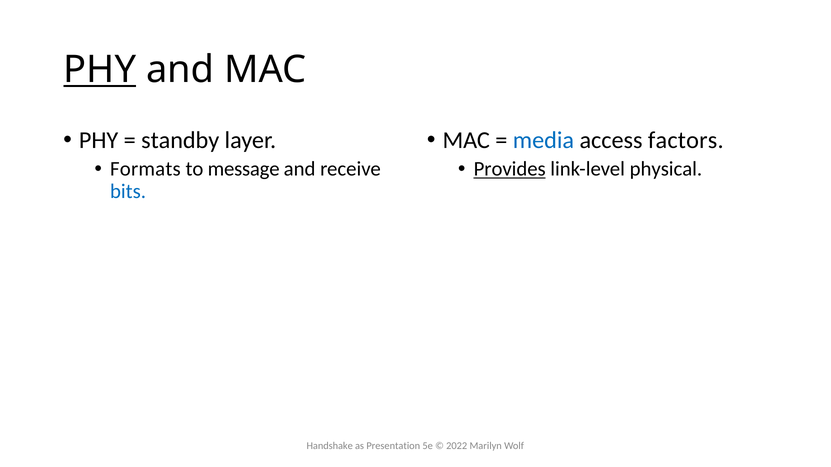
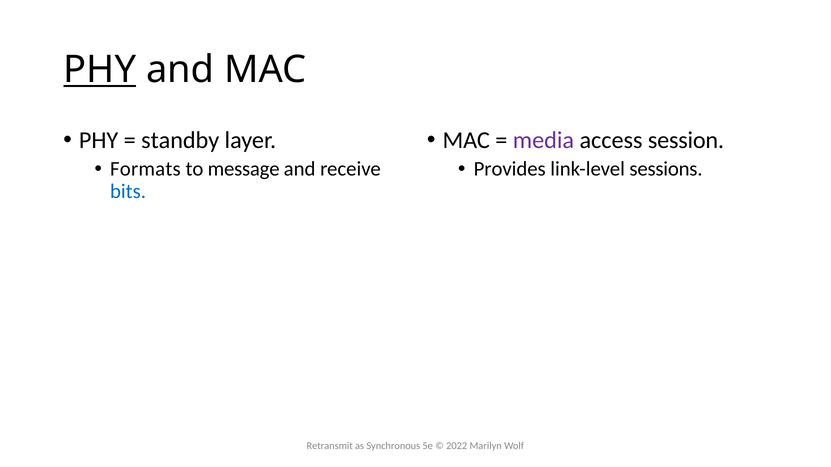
media colour: blue -> purple (543, 140)
factors: factors -> session (686, 140)
Provides underline: present -> none (510, 169)
physical: physical -> sessions (666, 169)
Handshake: Handshake -> Retransmit (330, 446)
Presentation: Presentation -> Synchronous (393, 446)
